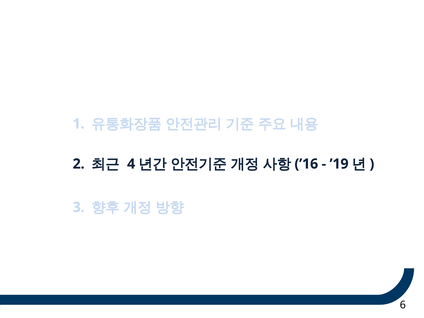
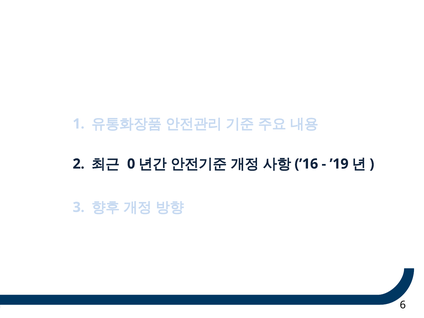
4: 4 -> 0 (131, 164)
